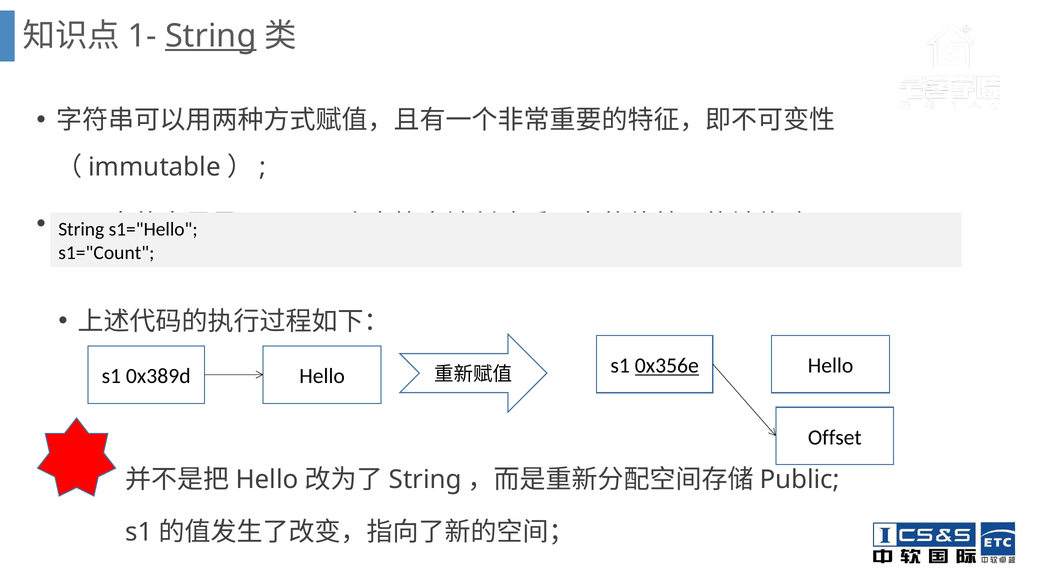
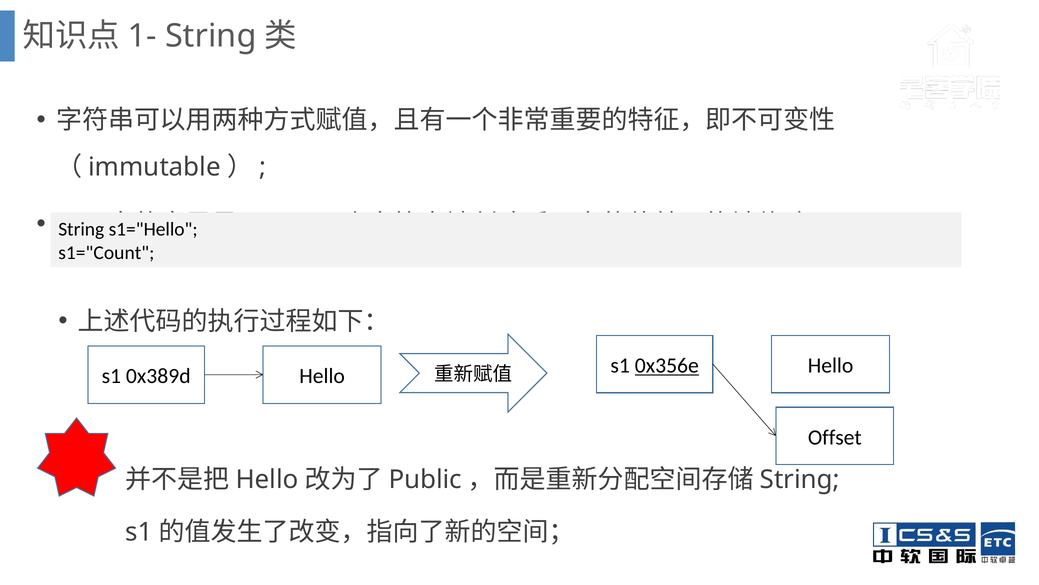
String underline: present -> none (211, 36)
String: String -> Public (425, 479)
Public: Public -> String (800, 479)
